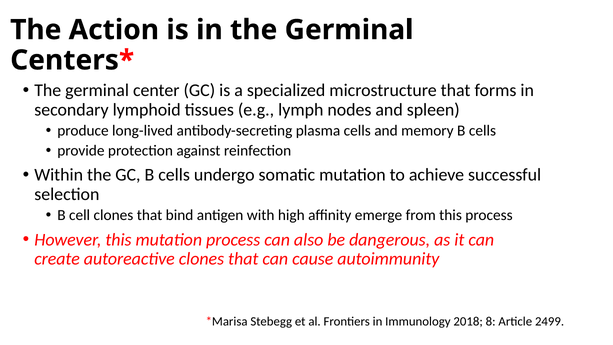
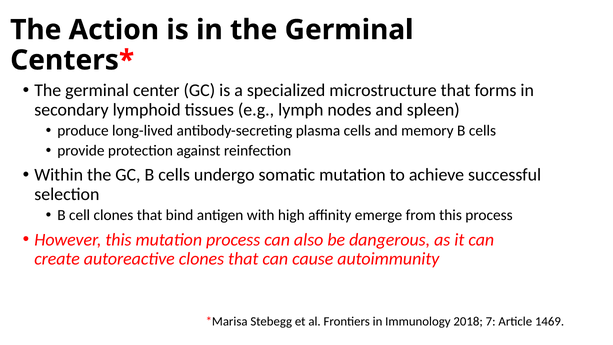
8: 8 -> 7 (491, 321)
2499: 2499 -> 1469 (550, 321)
